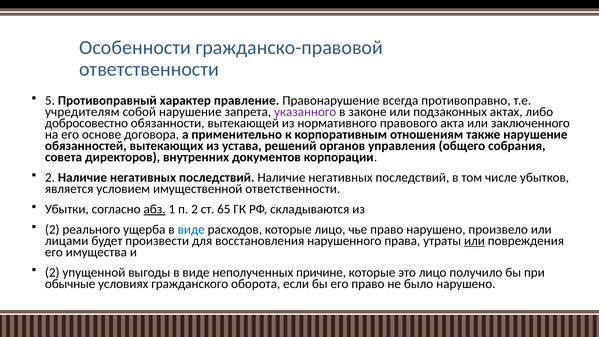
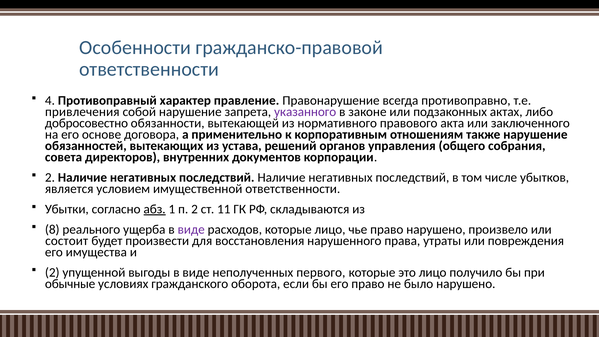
5: 5 -> 4 (50, 101)
учредителям: учредителям -> привлечения (82, 112)
65: 65 -> 11 (224, 209)
2: 2 -> 8 (52, 229)
виде colour: blue -> purple (191, 229)
лицами: лицами -> состоит (67, 241)
или underline: present -> none (474, 241)
причине: причине -> первого (321, 272)
